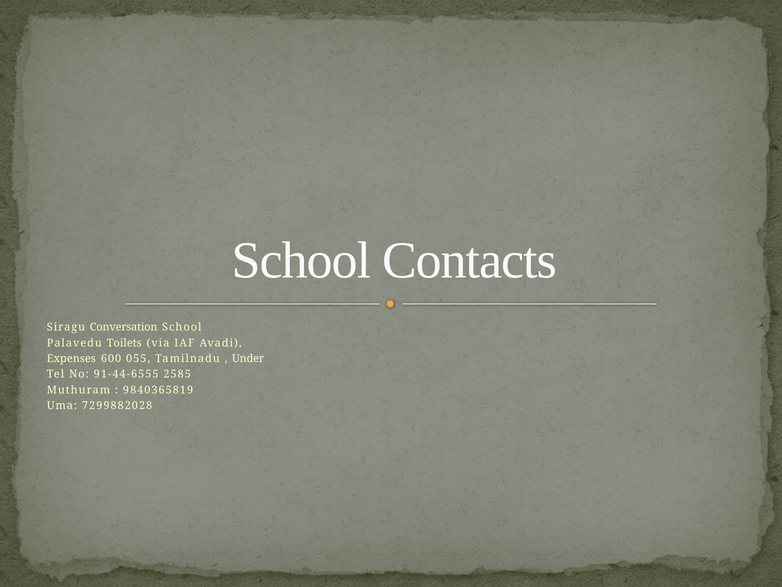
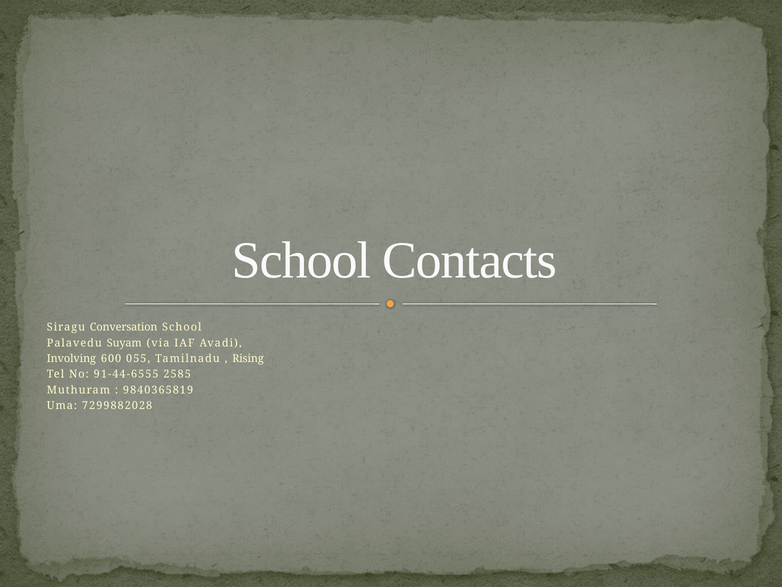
Toilets: Toilets -> Suyam (124, 343)
Expenses: Expenses -> Involving (71, 358)
Under: Under -> Rising (248, 358)
